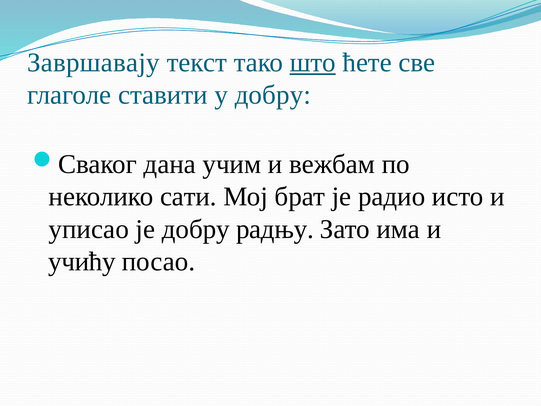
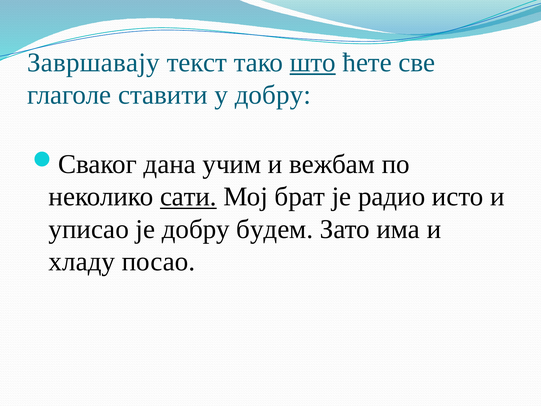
сати underline: none -> present (188, 197)
радњу: радњу -> будем (275, 229)
учићу: учићу -> хладу (82, 262)
